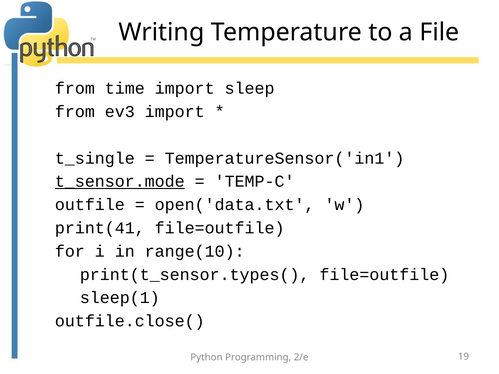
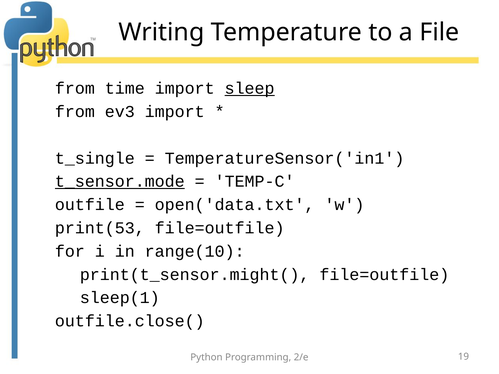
sleep underline: none -> present (250, 88)
print(41: print(41 -> print(53 (100, 228)
print(t_sensor.types(: print(t_sensor.types( -> print(t_sensor.might( (195, 275)
